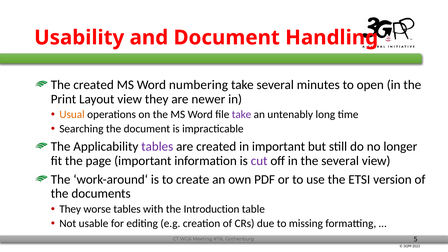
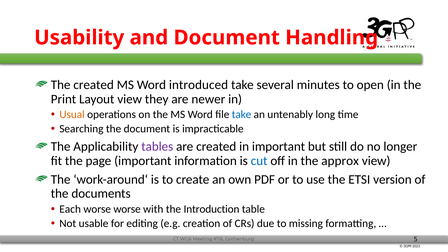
numbering: numbering -> introduced (199, 85)
take colour: purple -> blue (242, 114)
cut colour: purple -> blue (259, 161)
the several: several -> approx (340, 161)
They: They -> Each (70, 209)
worse tables: tables -> worse (127, 209)
